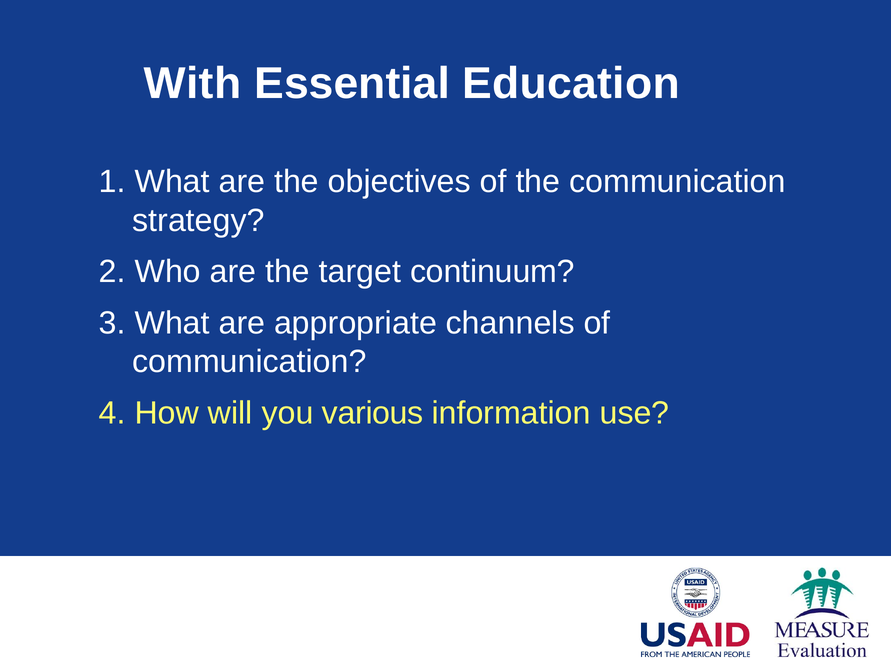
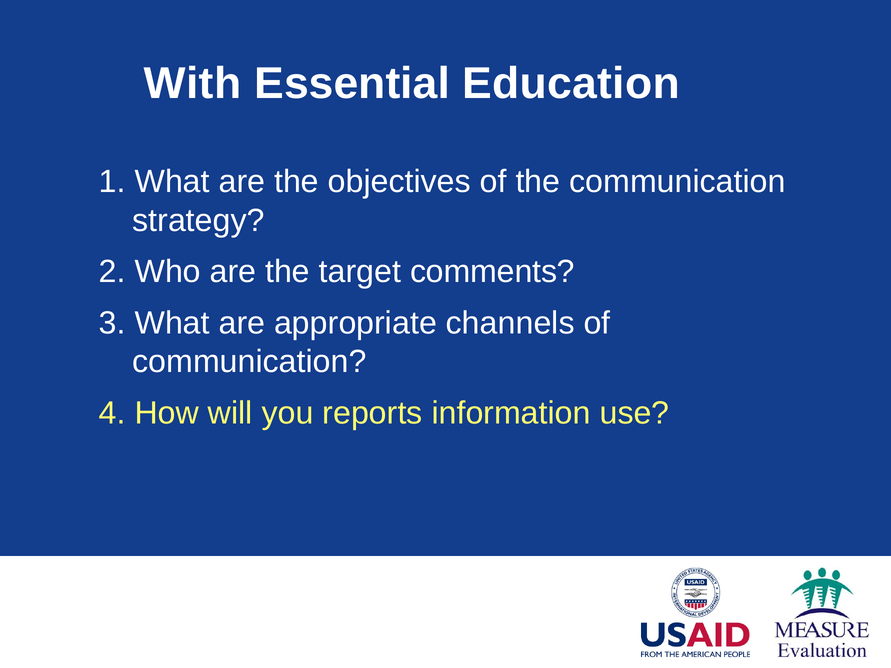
continuum: continuum -> comments (492, 272)
various: various -> reports (373, 413)
